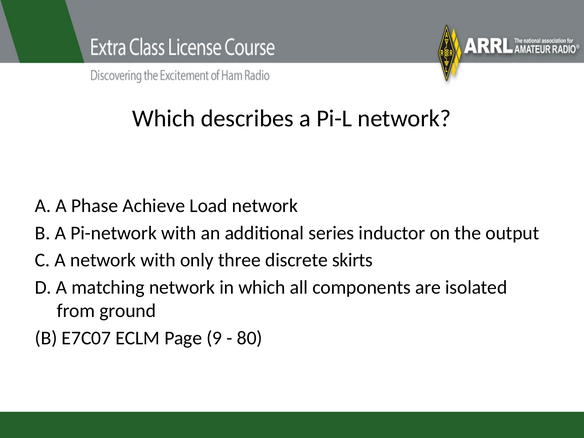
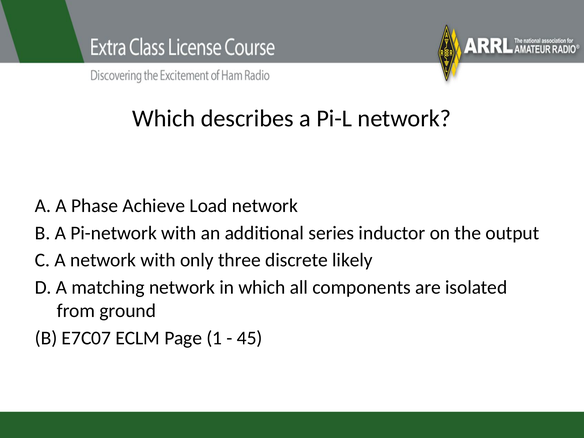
skirts: skirts -> likely (352, 260)
9: 9 -> 1 (214, 338)
80: 80 -> 45 (250, 338)
